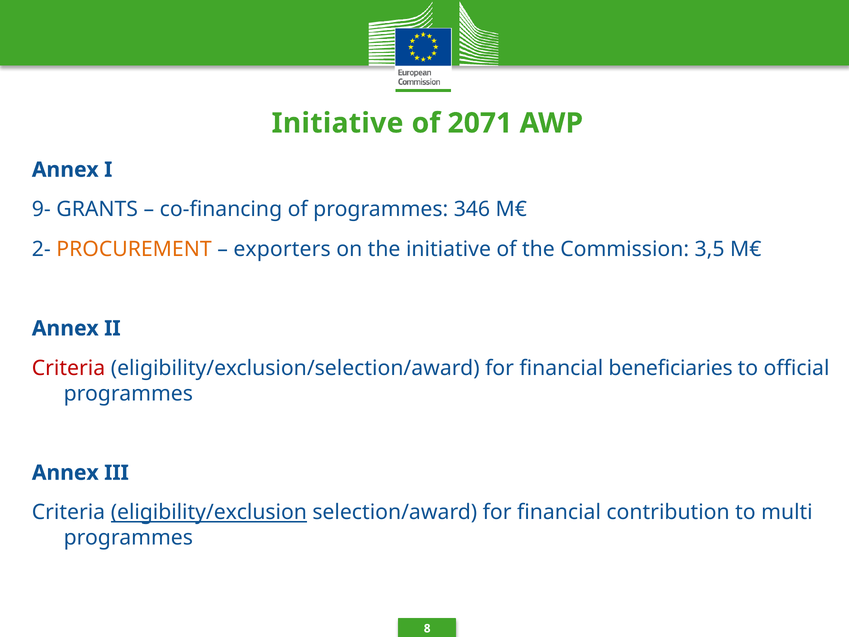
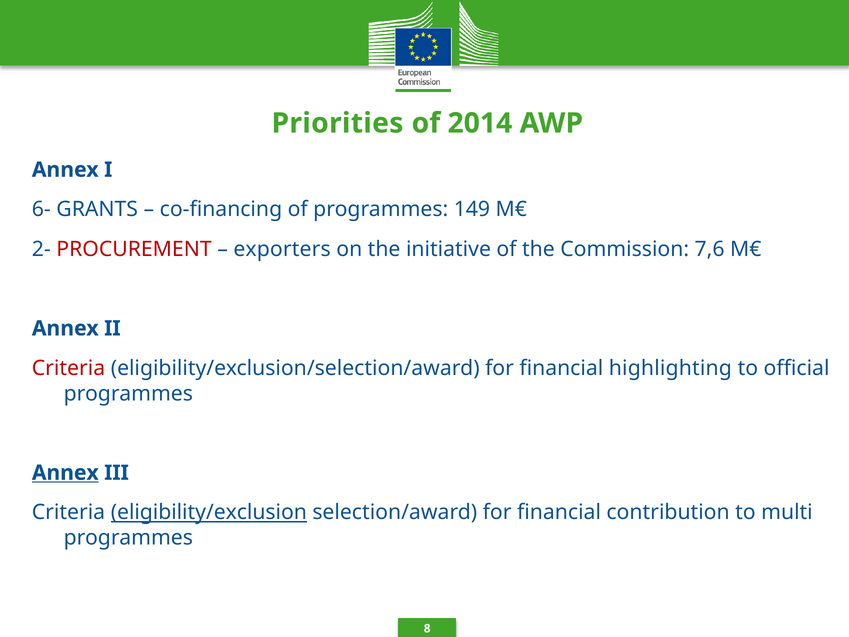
Initiative: Initiative -> Priorities (338, 123)
2071: 2071 -> 2014 (480, 123)
9-: 9- -> 6- (41, 209)
346: 346 -> 149 (472, 209)
PROCUREMENT colour: orange -> red (134, 249)
3,5: 3,5 -> 7,6 (710, 249)
beneficiaries: beneficiaries -> highlighting (670, 368)
Annex underline: none -> present (65, 473)
